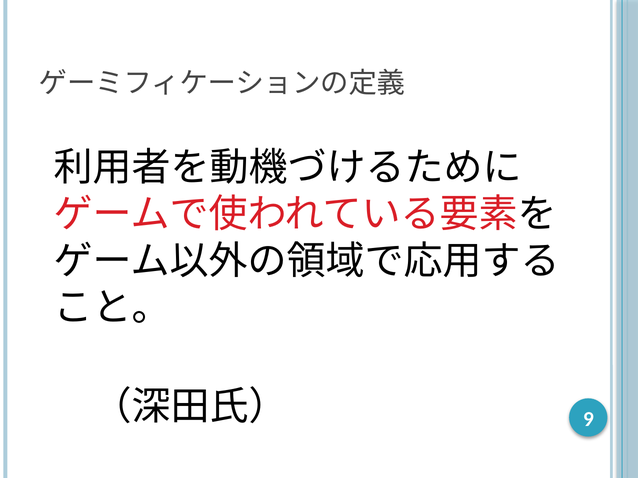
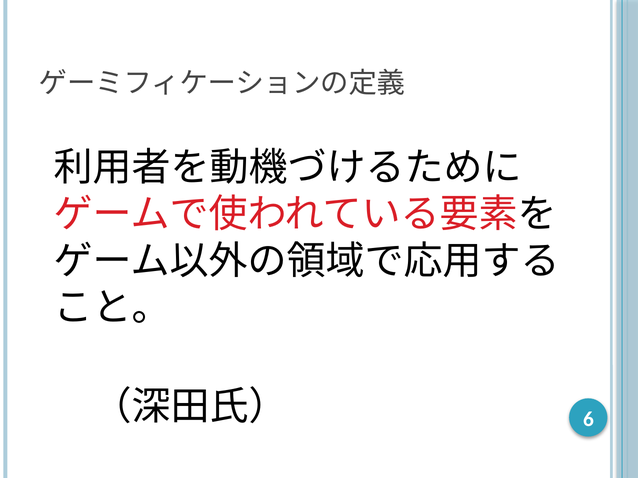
9: 9 -> 6 (588, 420)
